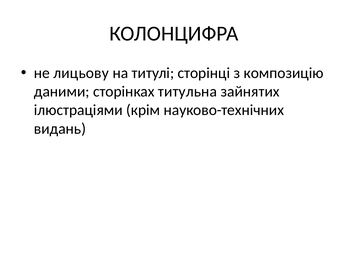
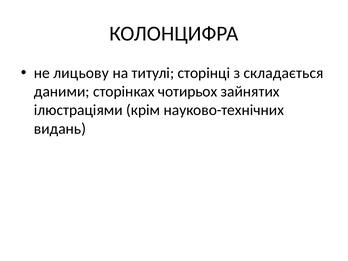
композицію: композицію -> складається (284, 73)
титульна: титульна -> чотирьох (188, 92)
